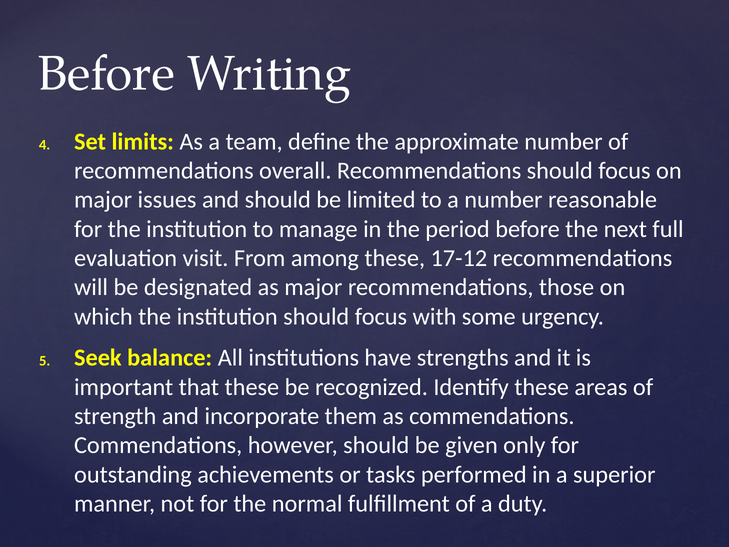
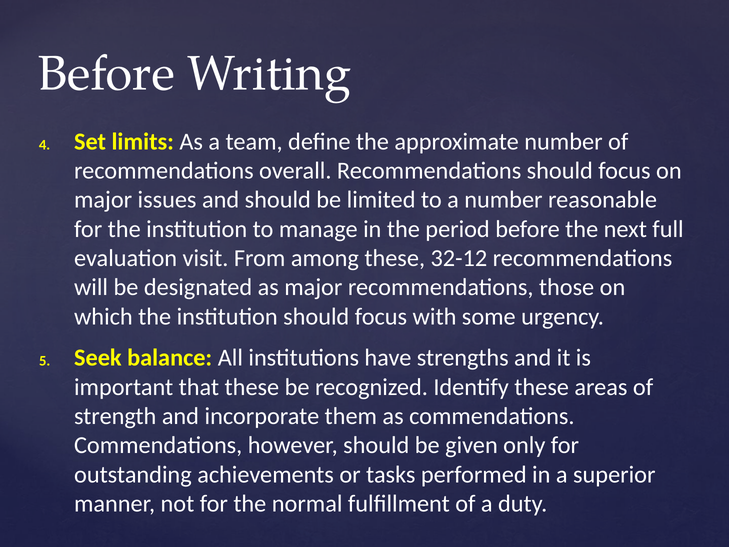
17-12: 17-12 -> 32-12 (459, 258)
